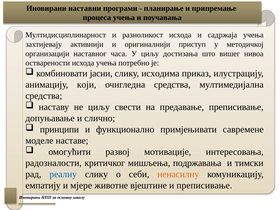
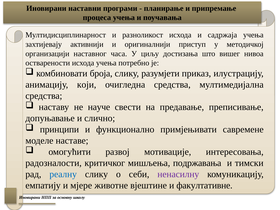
јасни: јасни -> броја (101, 73)
исходима: исходима -> разумјети (160, 73)
не циљу: циљу -> науче (99, 107)
ненасилну colour: orange -> purple (178, 174)
и преписивање: преписивање -> факултативне (204, 185)
